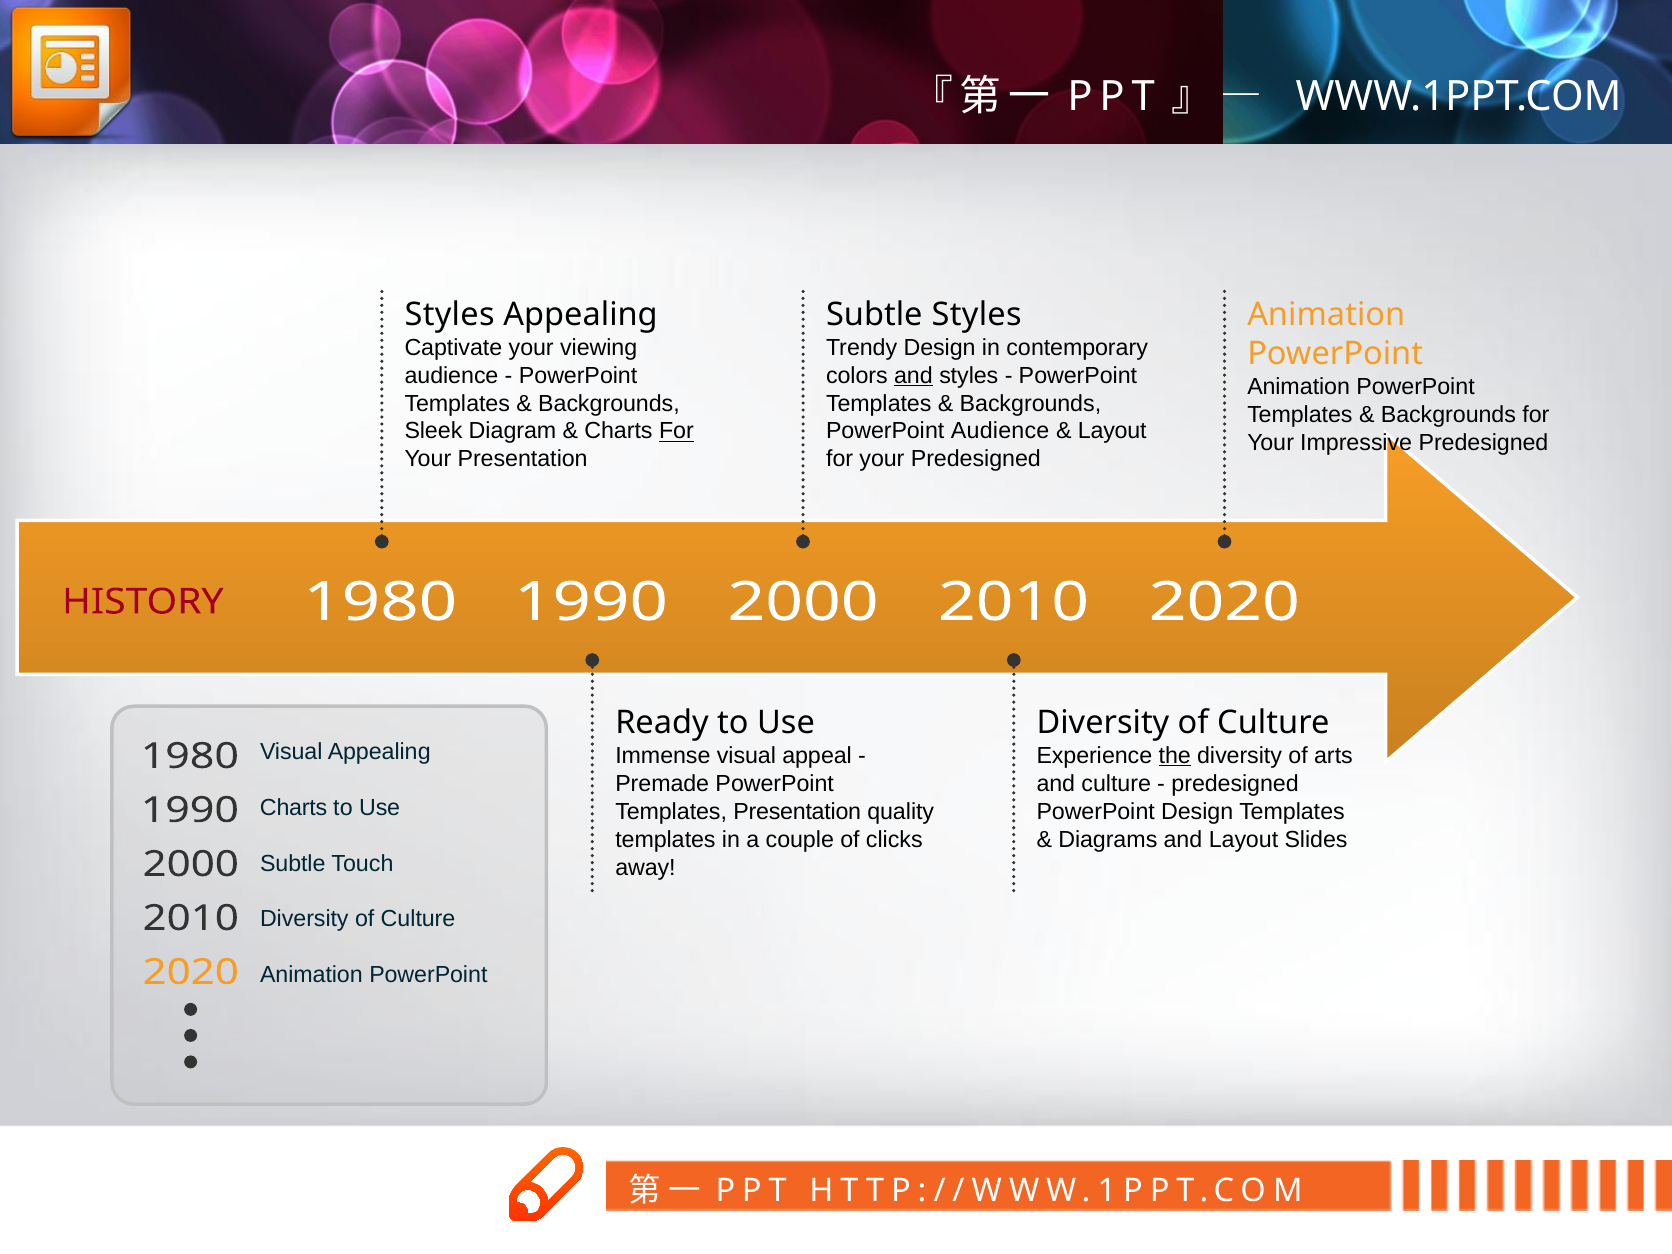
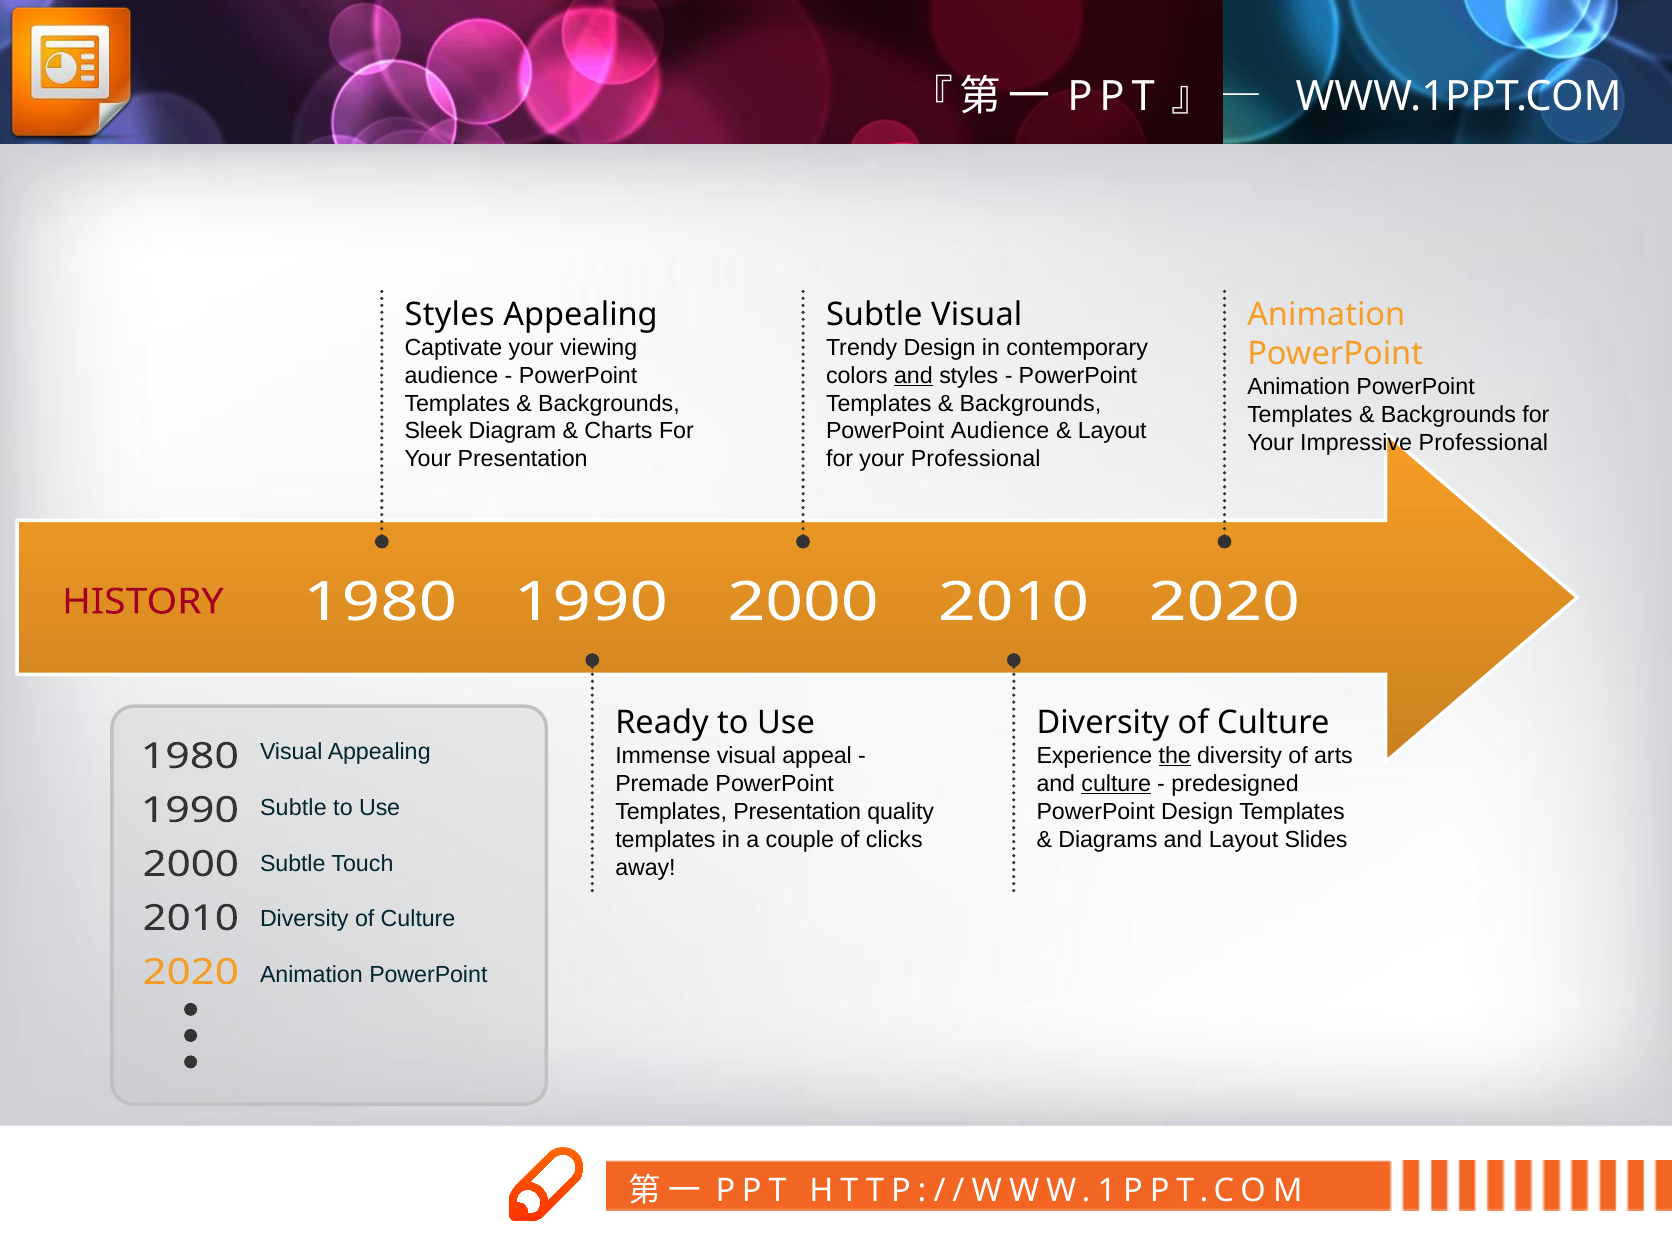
Subtle Styles: Styles -> Visual (977, 315)
For underline: present -> none (676, 431)
Impressive Predesigned: Predesigned -> Professional (1483, 442)
your Predesigned: Predesigned -> Professional (976, 459)
culture underline: none -> present (1116, 784)
Charts: Charts -> Subtle (293, 808)
